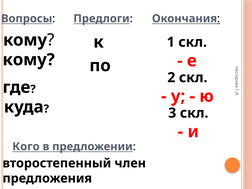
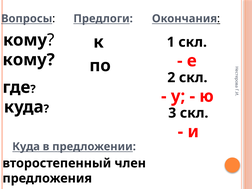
Кого: Кого -> Куда (26, 147)
